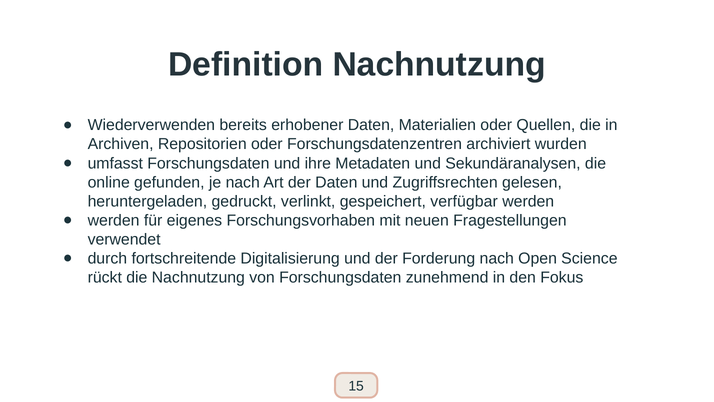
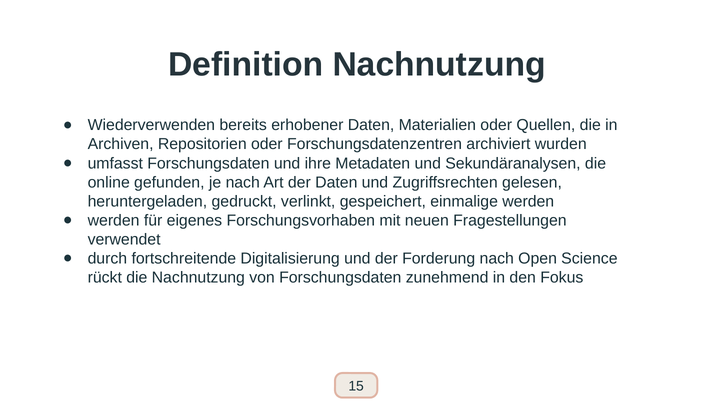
verfügbar: verfügbar -> einmalige (464, 201)
